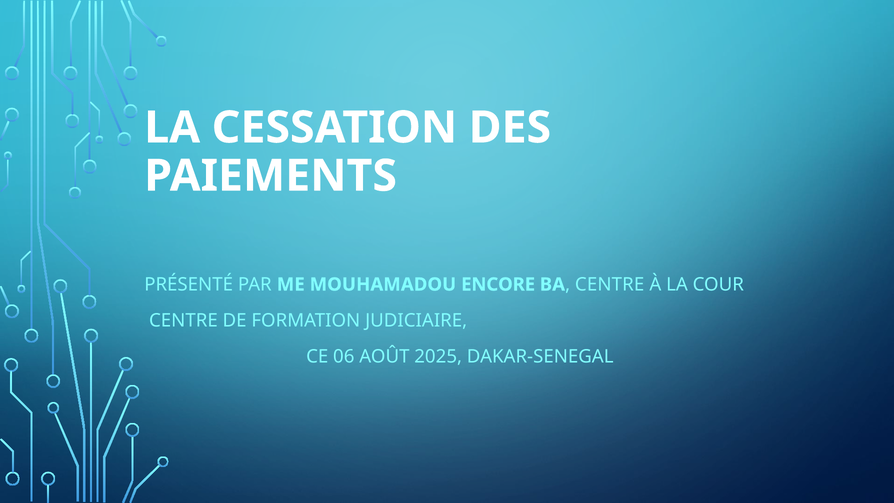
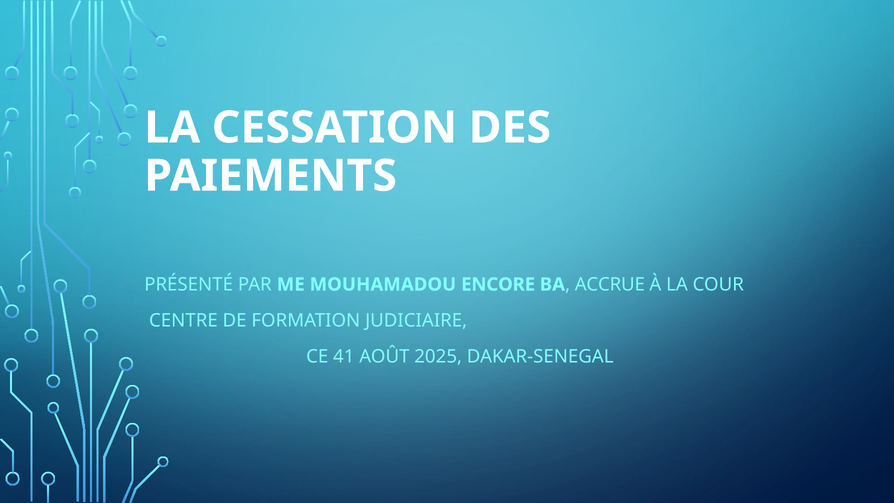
CENTRE: CENTRE -> ACCRUE (610, 284)
06: 06 -> 41 (344, 357)
